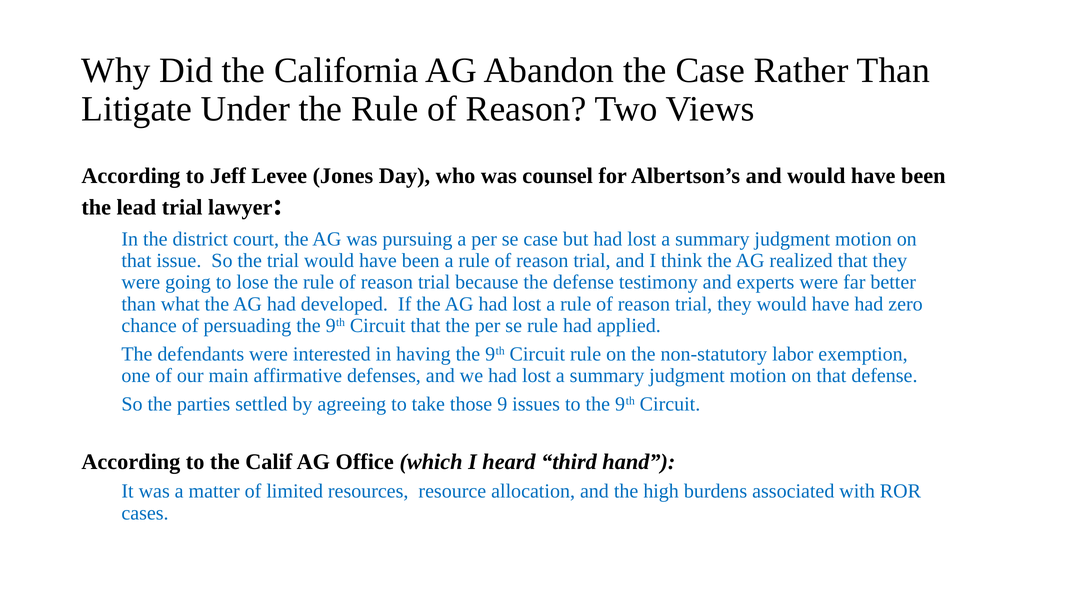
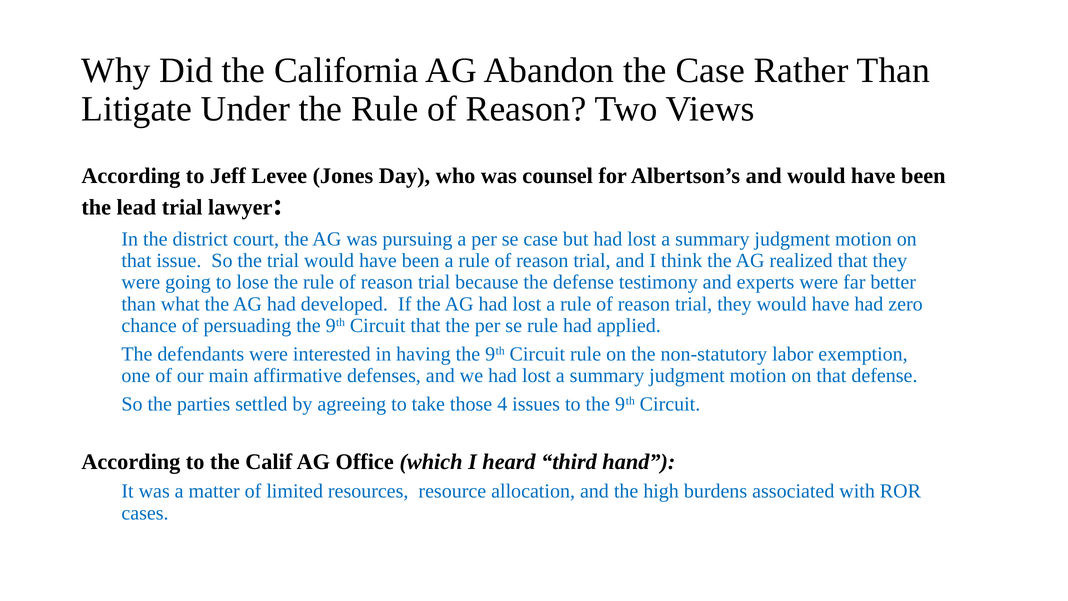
9: 9 -> 4 (502, 404)
